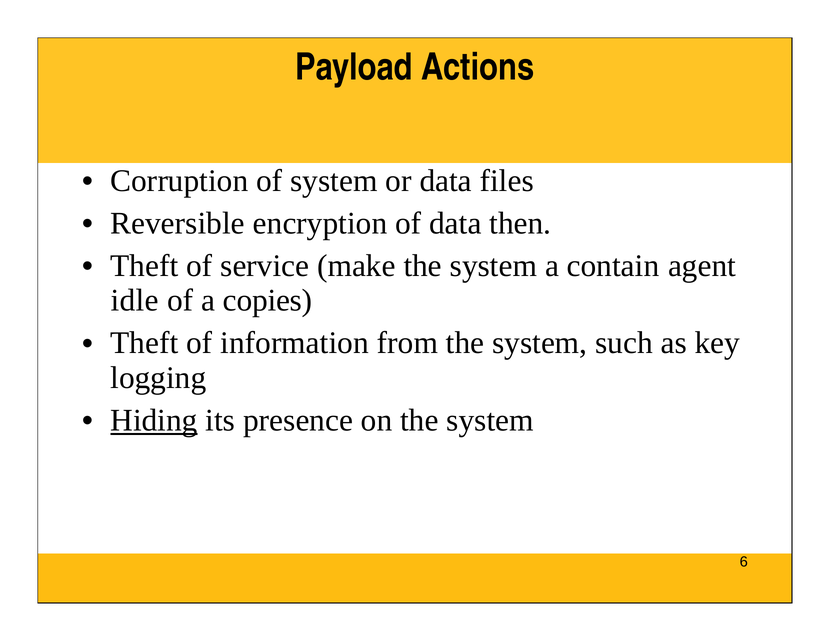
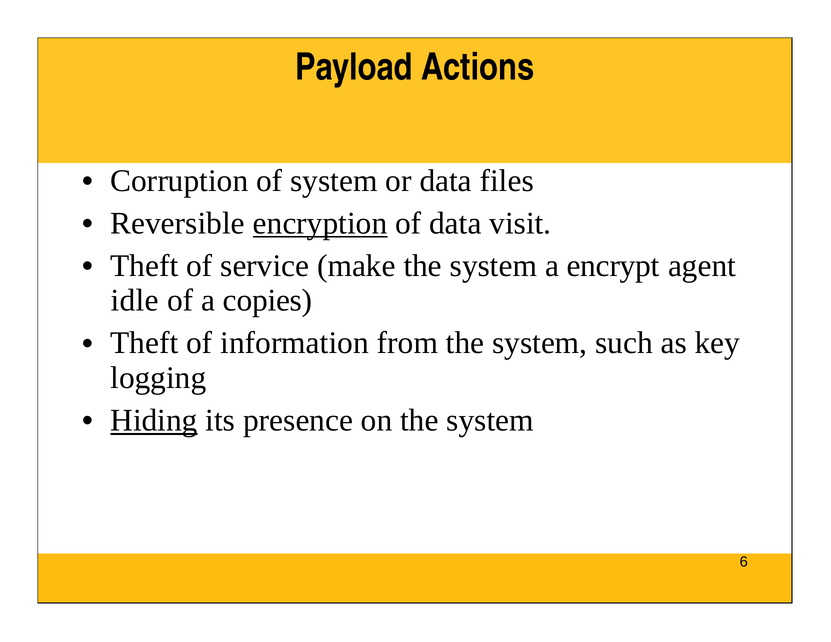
encryption underline: none -> present (320, 223)
then: then -> visit (520, 223)
contain: contain -> encrypt (613, 266)
